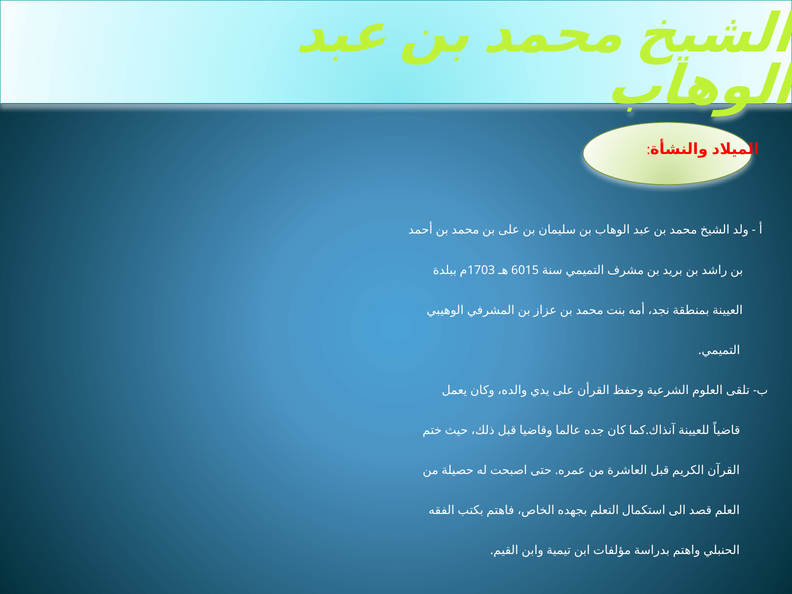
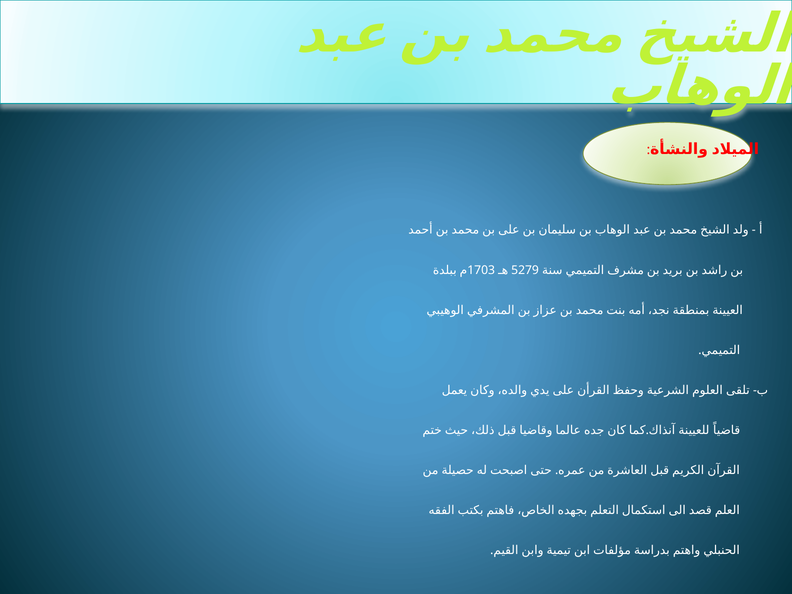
6015: 6015 -> 5279 (525, 270)
